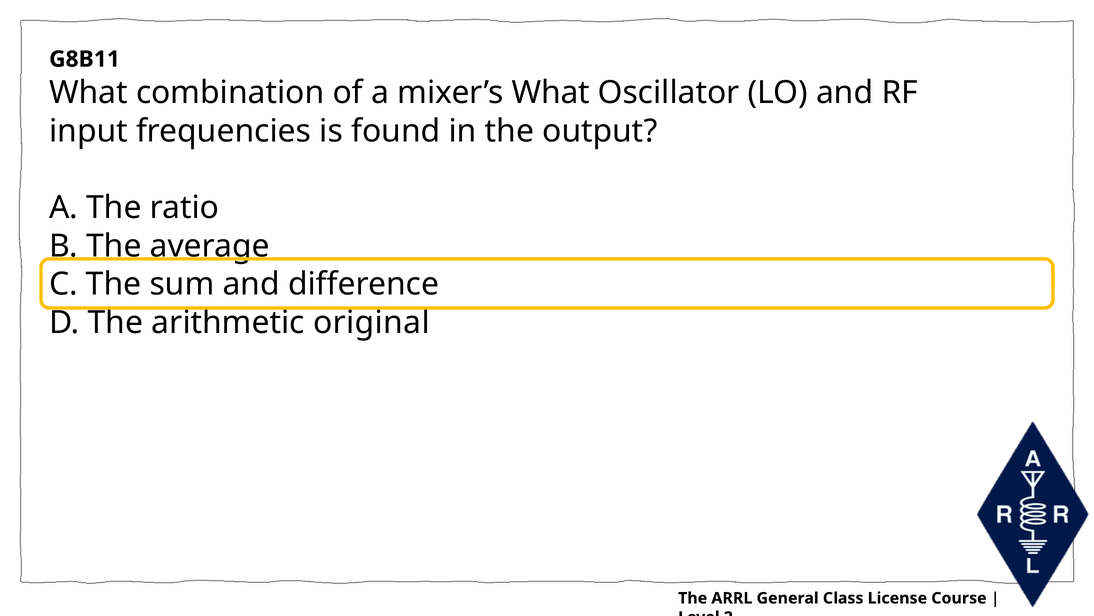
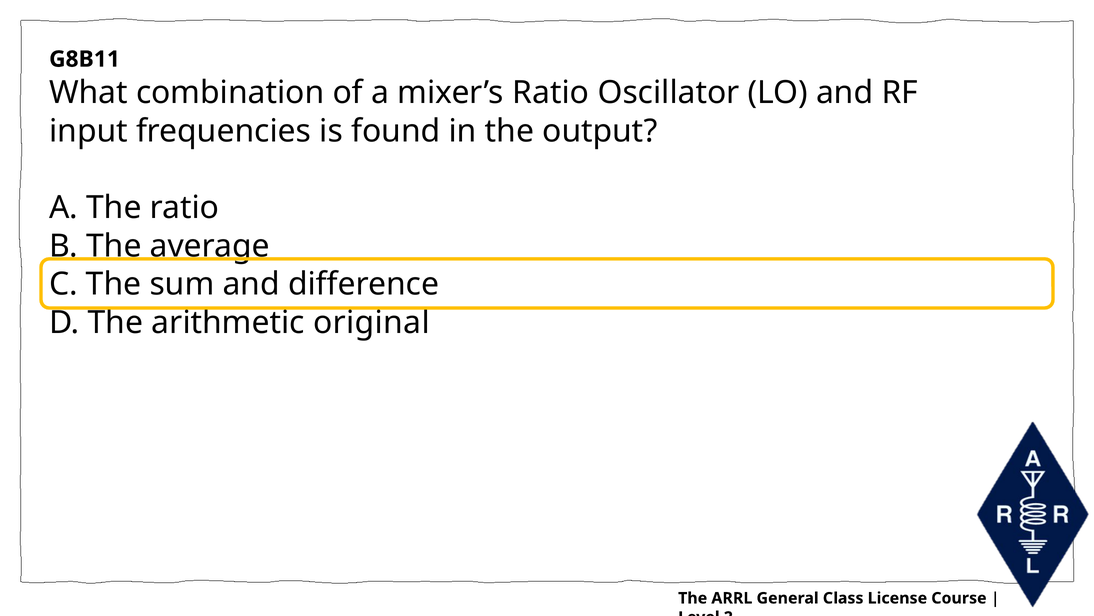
mixer’s What: What -> Ratio (551, 93)
